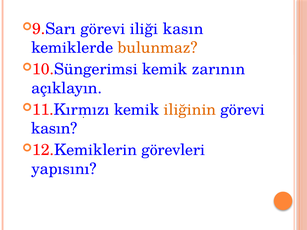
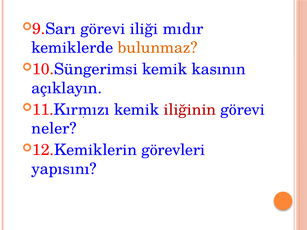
iliği kasın: kasın -> mıdır (183, 29)
zarının: zarının -> kasının (219, 69)
iliğinin colour: orange -> red (190, 110)
kasın: kasın -> neler (54, 129)
